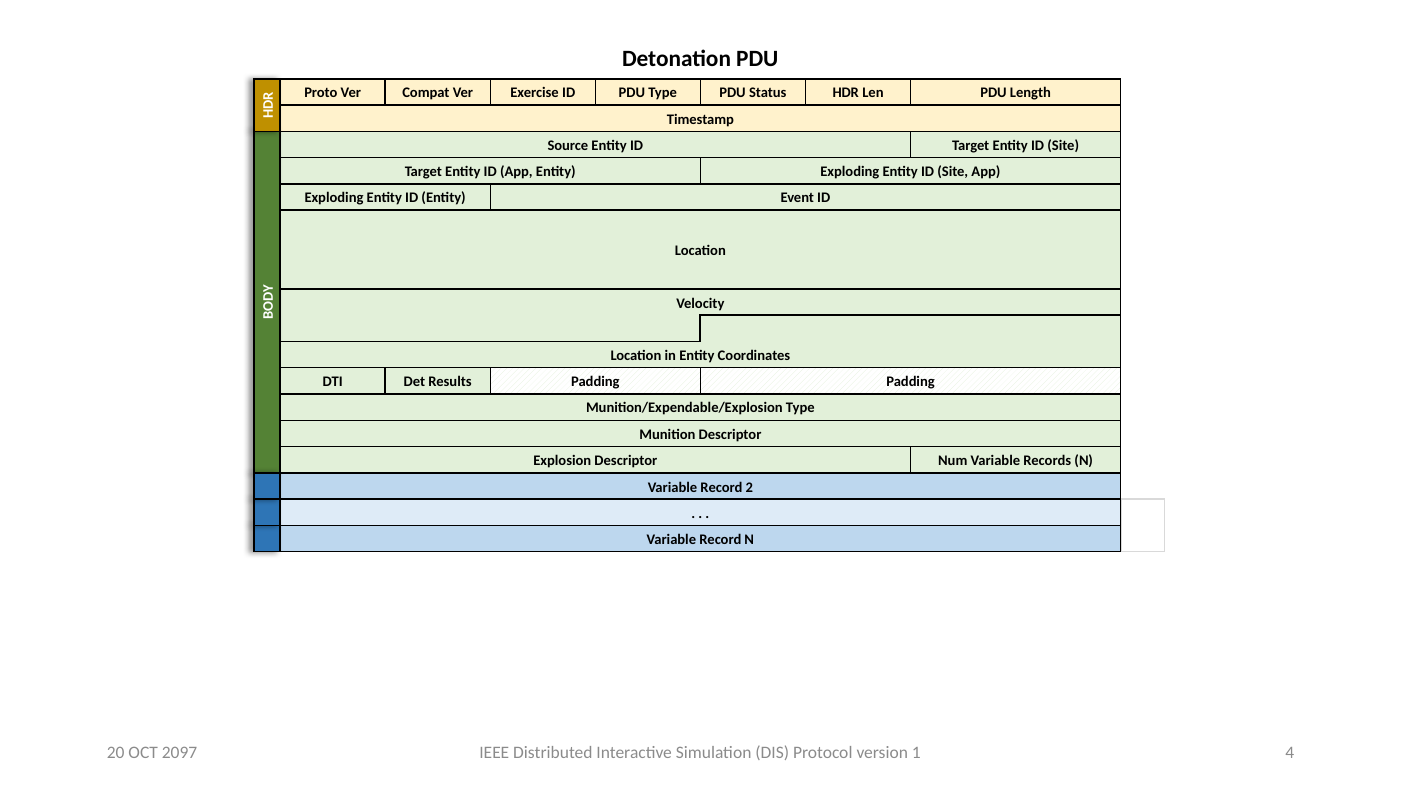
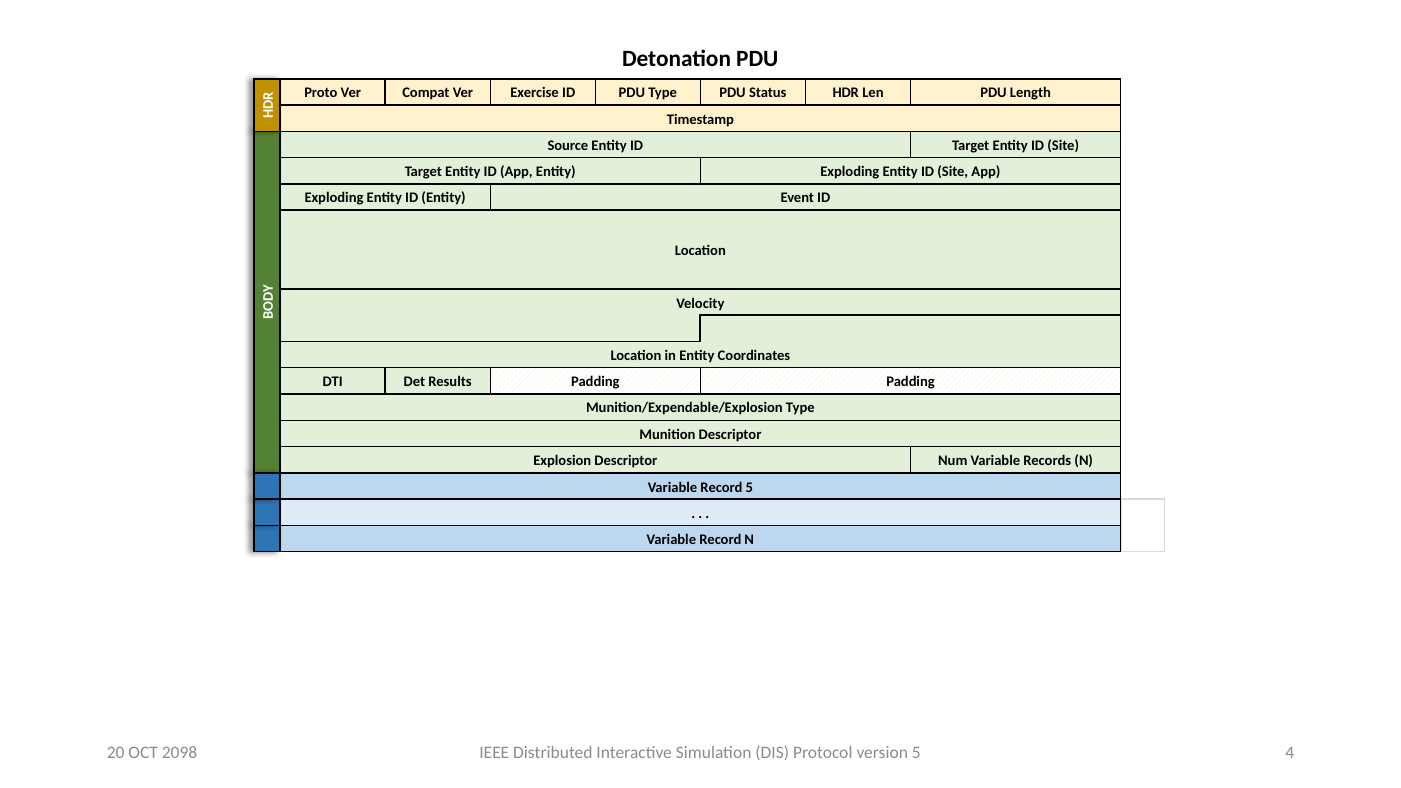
Record 2: 2 -> 5 (749, 488)
2097: 2097 -> 2098 (180, 753)
version 1: 1 -> 5 (916, 753)
